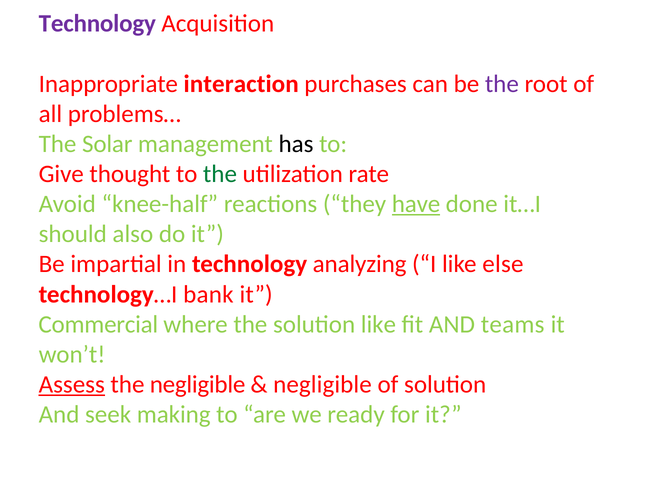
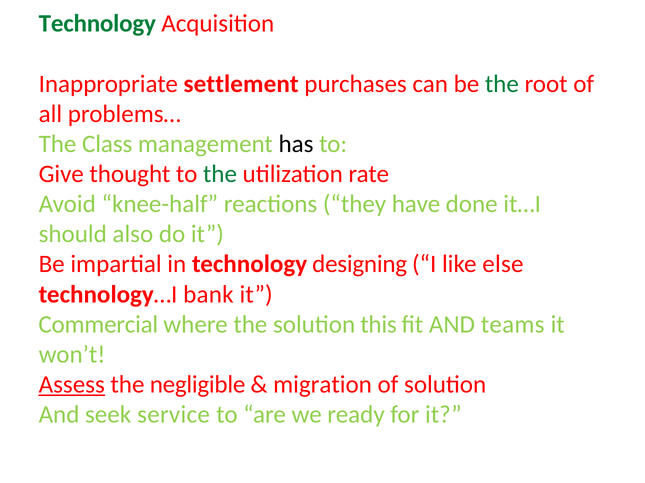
Technology colour: purple -> green (97, 24)
interaction: interaction -> settlement (241, 84)
the colour: purple -> green (502, 84)
Solar: Solar -> Class (107, 144)
have underline: present -> none (416, 204)
analyzing: analyzing -> designing (360, 265)
solution like: like -> this (379, 325)
negligible: negligible -> migration (323, 385)
making: making -> service (174, 415)
